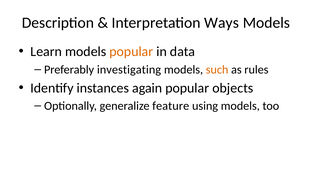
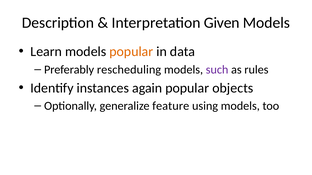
Ways: Ways -> Given (222, 23)
investigating: investigating -> rescheduling (129, 70)
such colour: orange -> purple (217, 70)
